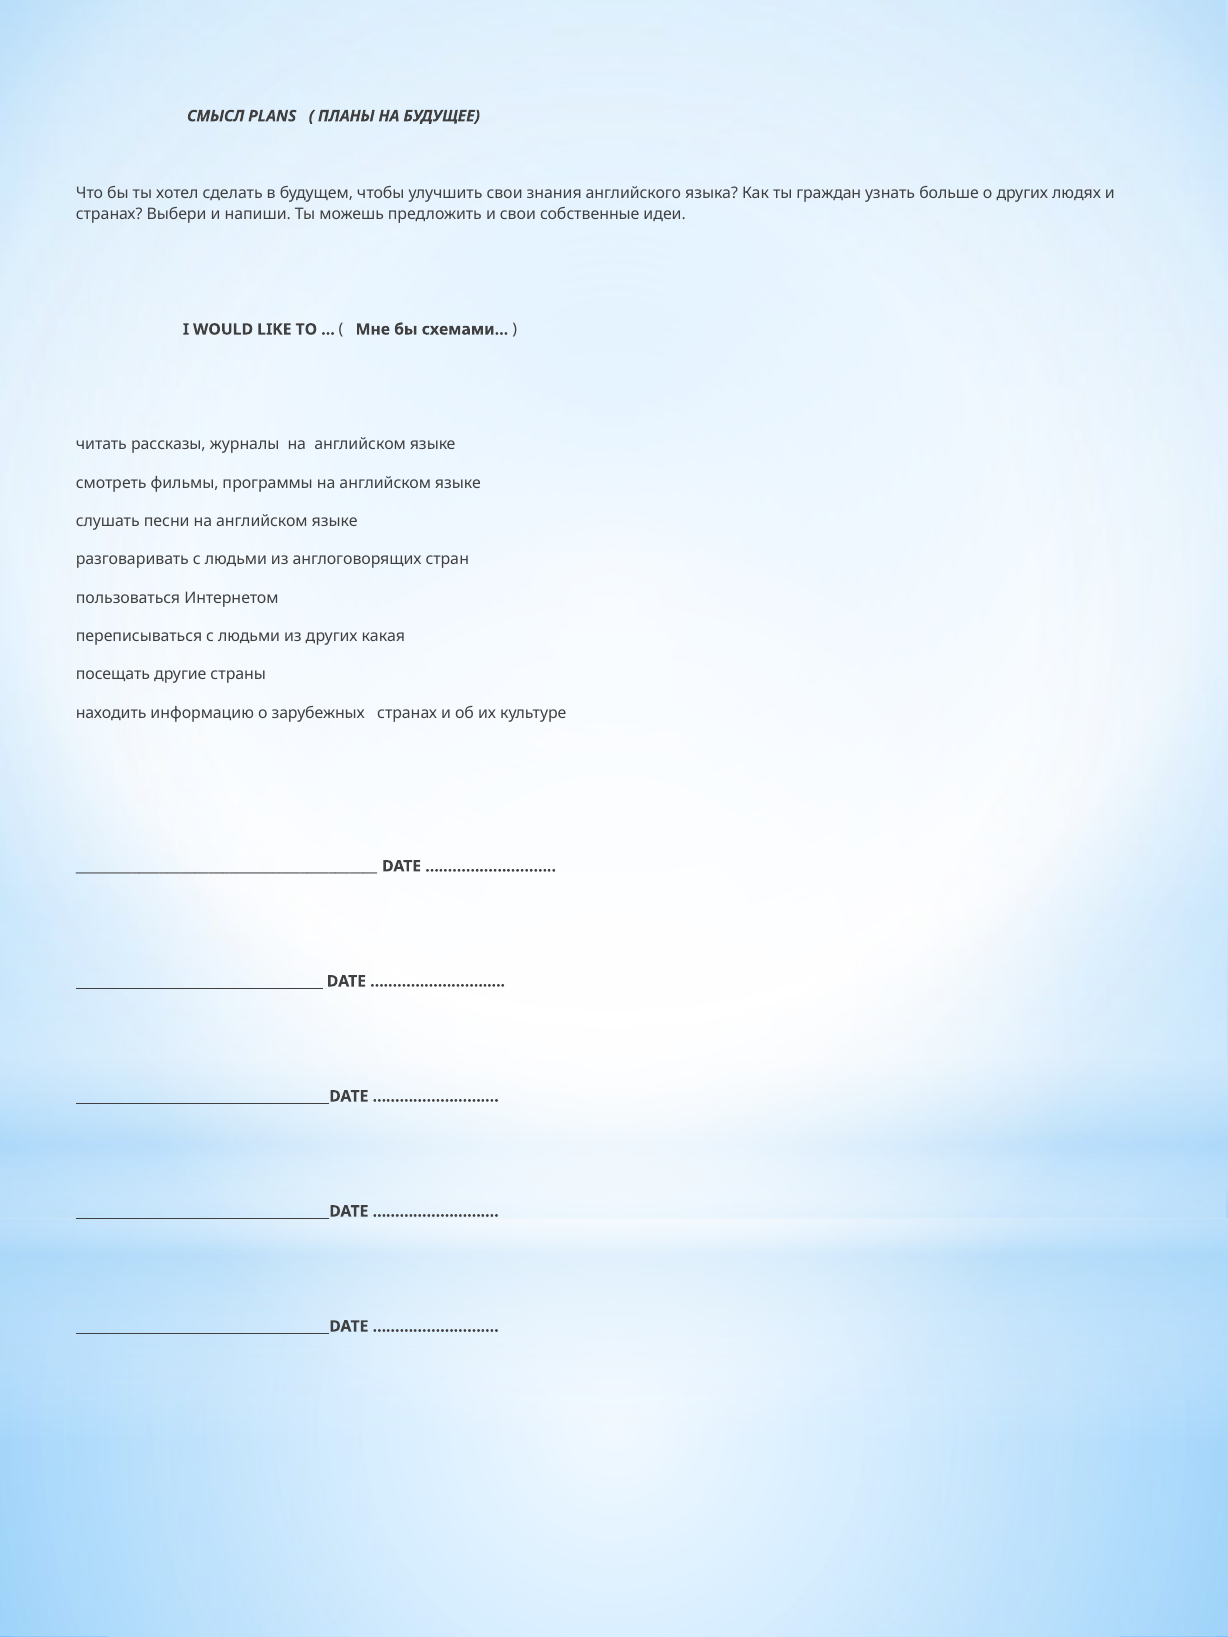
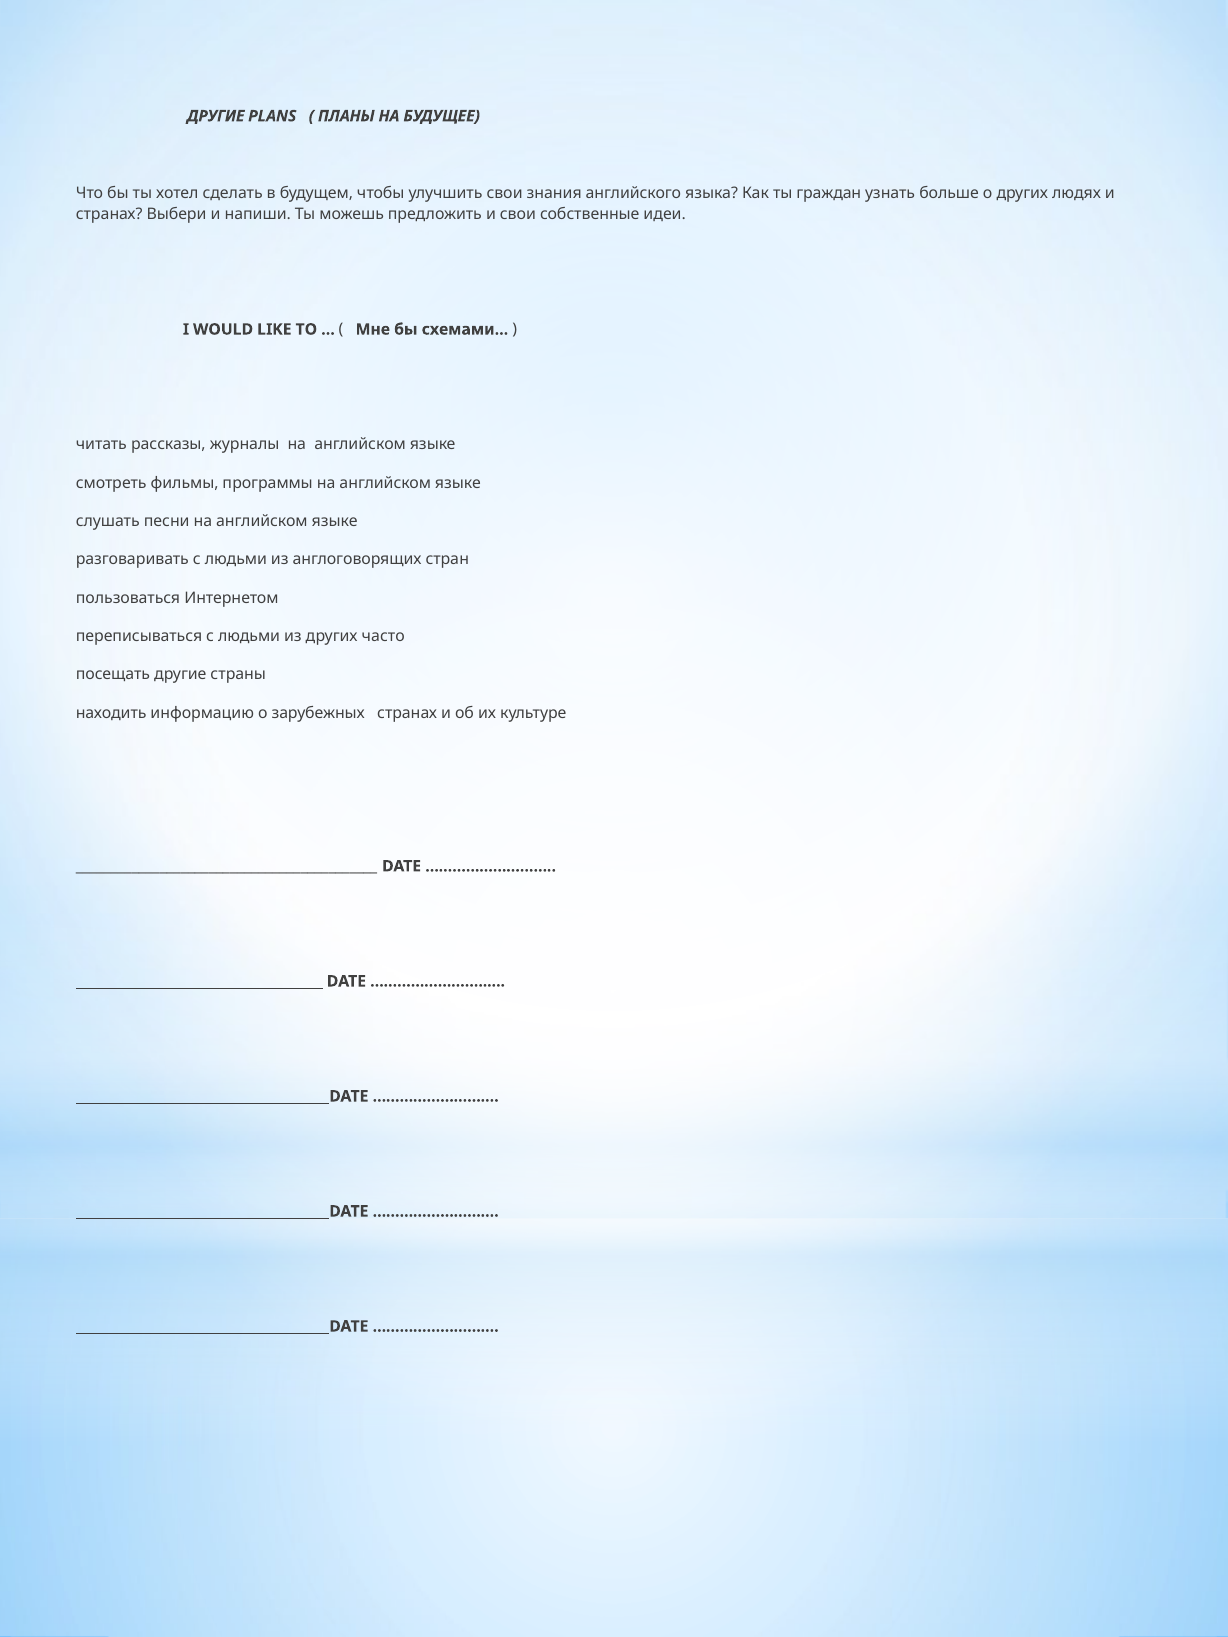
СМЫСЛ: СМЫСЛ -> ДРУГИЕ (216, 116)
какая: какая -> часто (383, 636)
